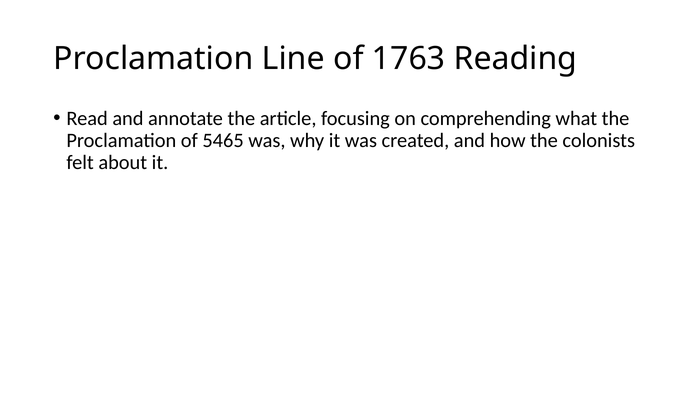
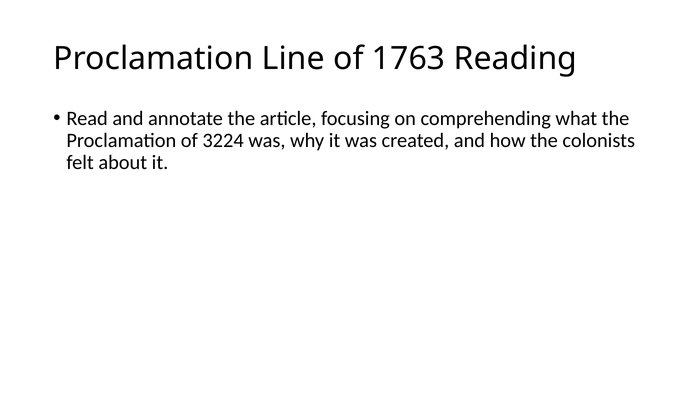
5465: 5465 -> 3224 (223, 140)
